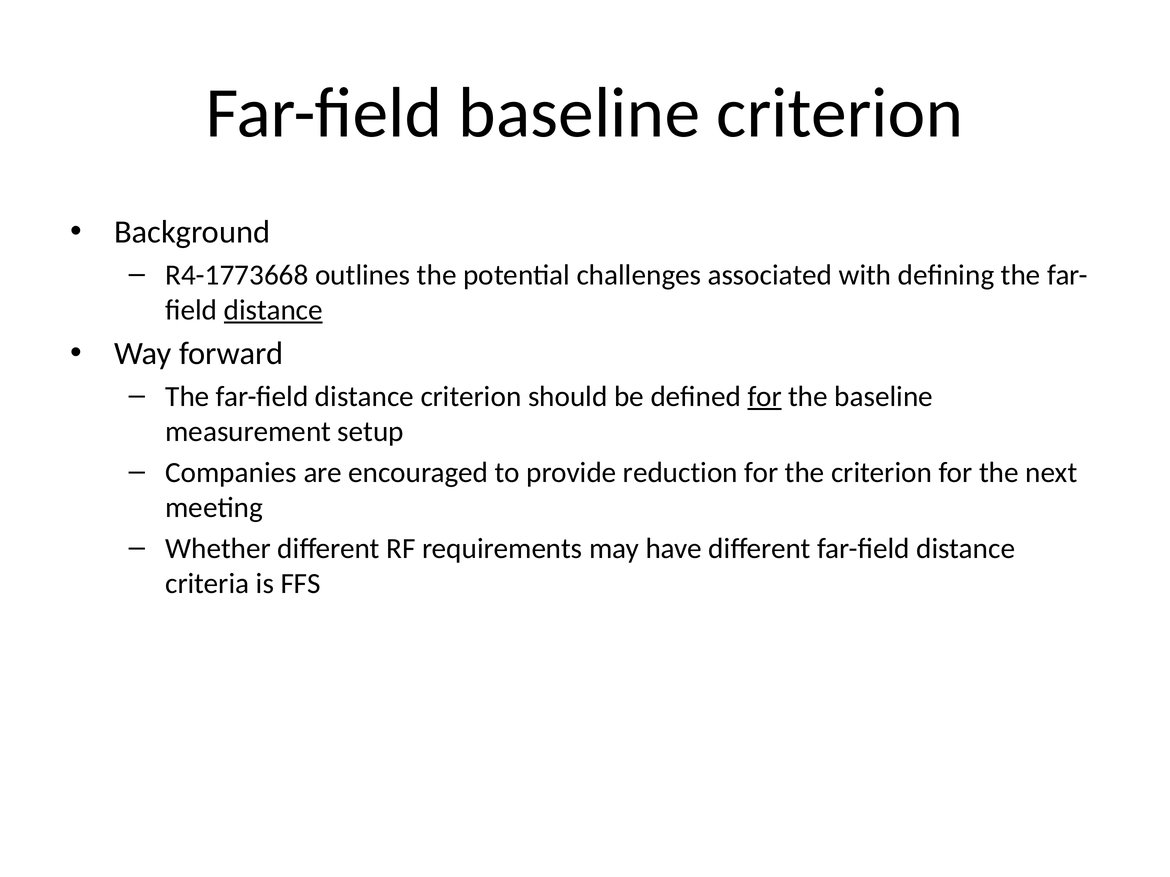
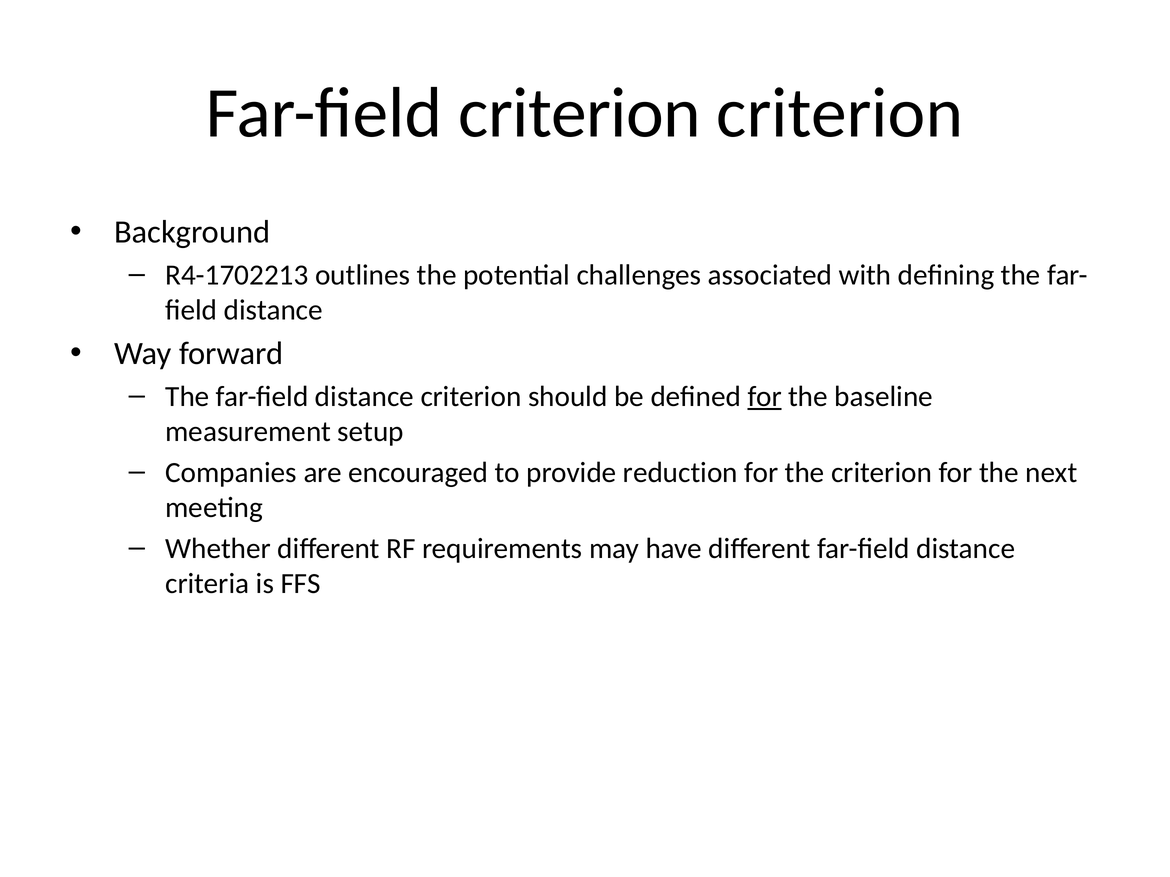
Far-field baseline: baseline -> criterion (580, 113)
R4-1773668: R4-1773668 -> R4-1702213 (237, 275)
distance underline: present -> none (273, 310)
